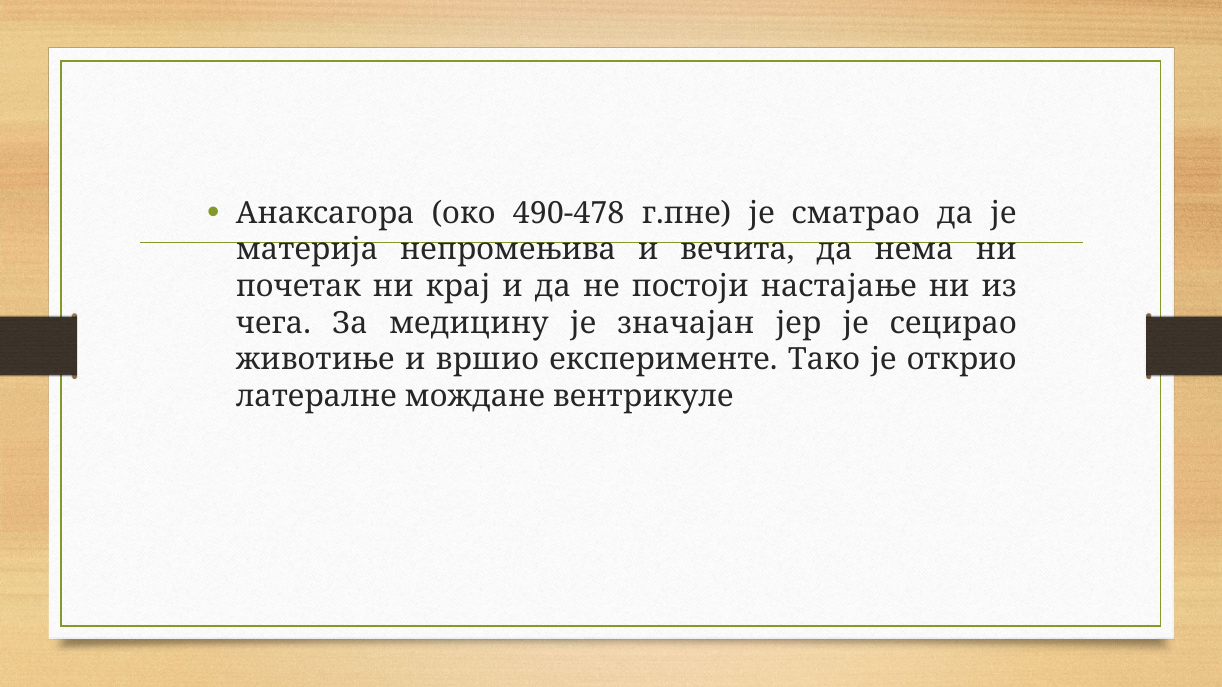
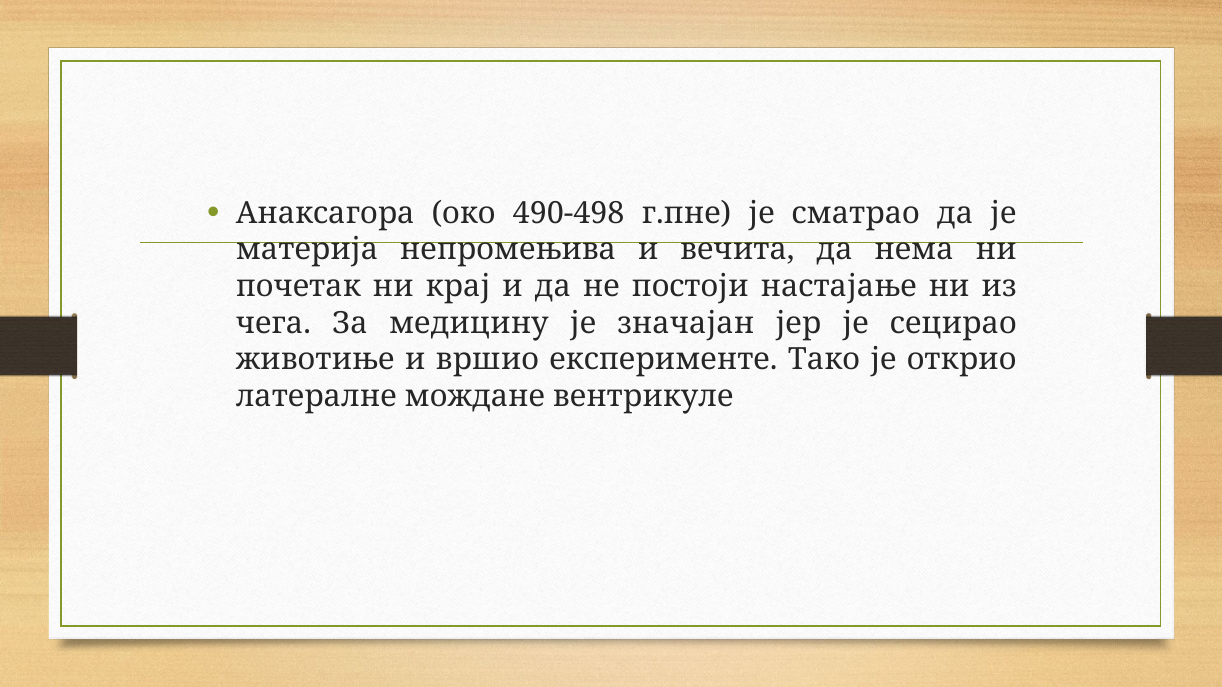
490-478: 490-478 -> 490-498 (569, 213)
